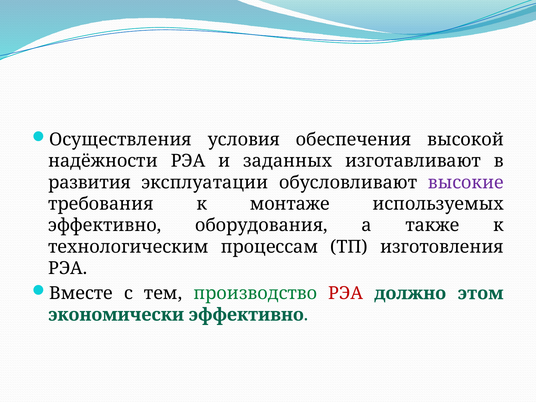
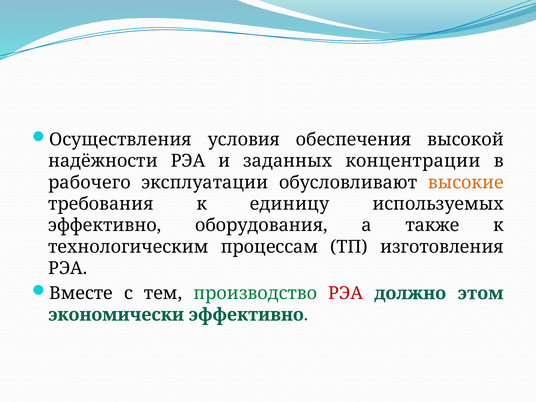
изготавливают: изготавливают -> концентрации (413, 161)
развития: развития -> рабочего (89, 183)
высокие colour: purple -> orange (466, 183)
монтаже: монтаже -> единицу (290, 204)
